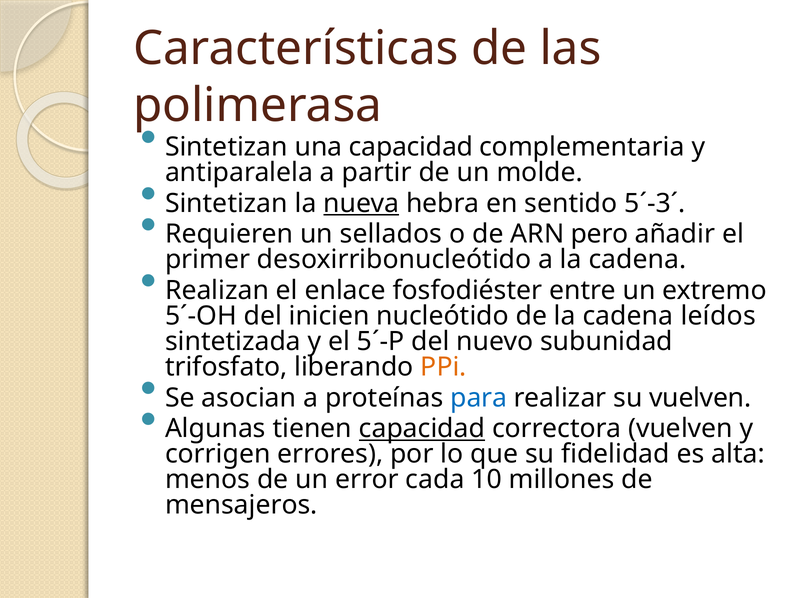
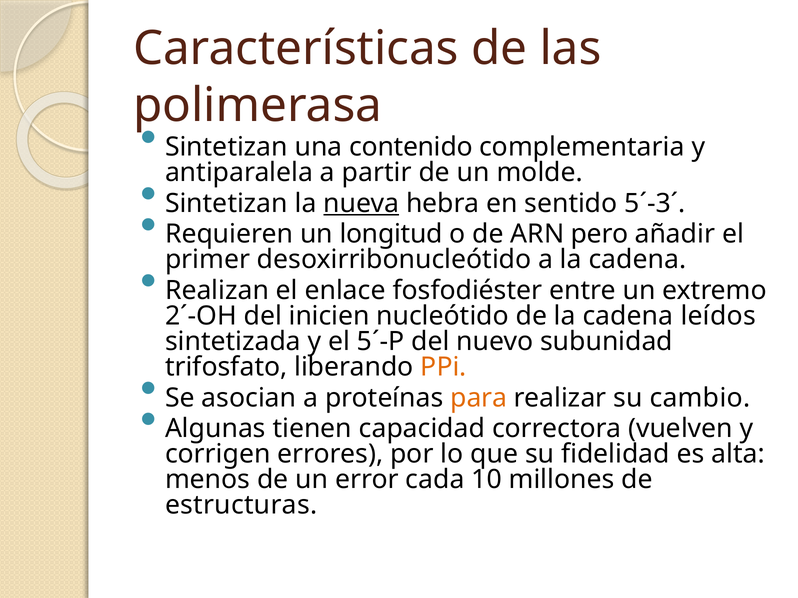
una capacidad: capacidad -> contenido (411, 147)
sellados: sellados -> longitud (391, 234)
5´-OH: 5´-OH -> 2´-OH (201, 316)
para colour: blue -> orange (479, 398)
su vuelven: vuelven -> cambio (700, 398)
capacidad underline: present -> none (422, 429)
mensajeros: mensajeros -> estructuras (241, 506)
